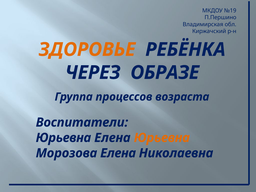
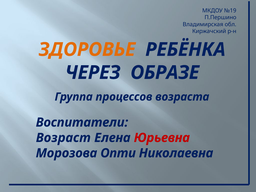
Юрьевна: Юрьевна -> Возраст (63, 138)
Юрьевна colour: orange -> red (162, 138)
Морозова Елена: Елена -> Опти (118, 153)
